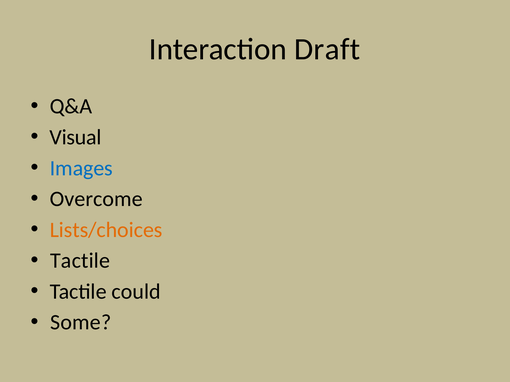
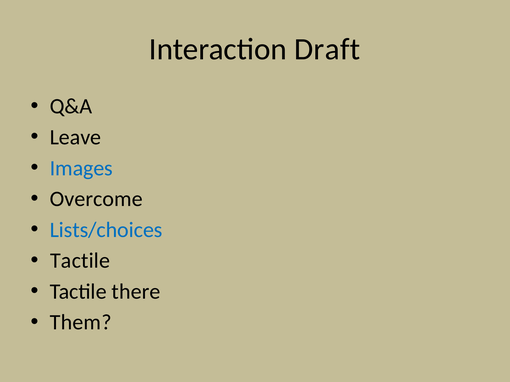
Visual: Visual -> Leave (75, 137)
Lists/choices colour: orange -> blue (106, 230)
could: could -> there (136, 292)
Some: Some -> Them (81, 323)
